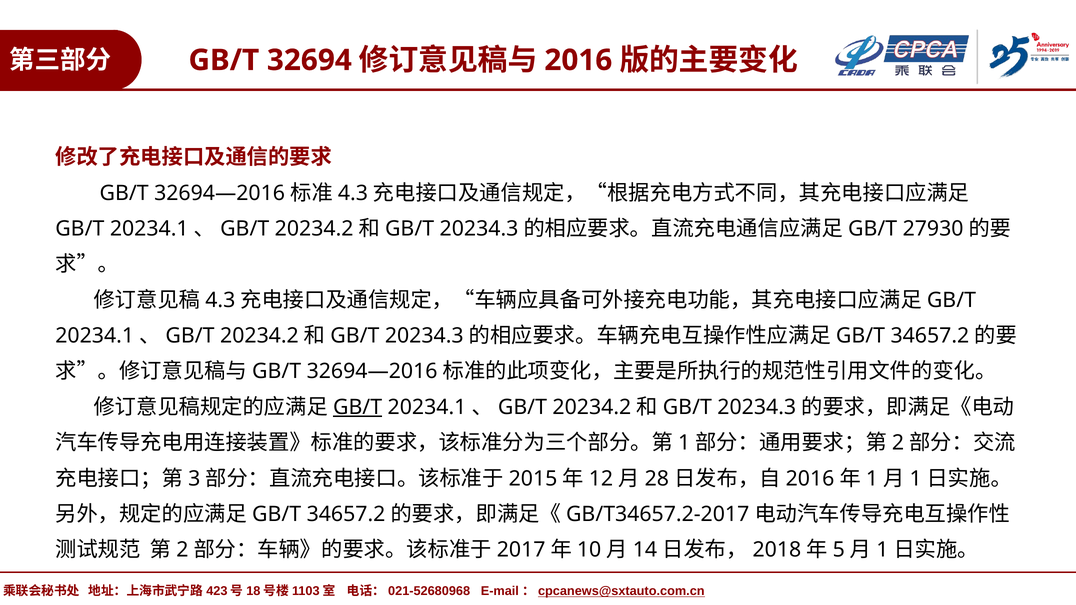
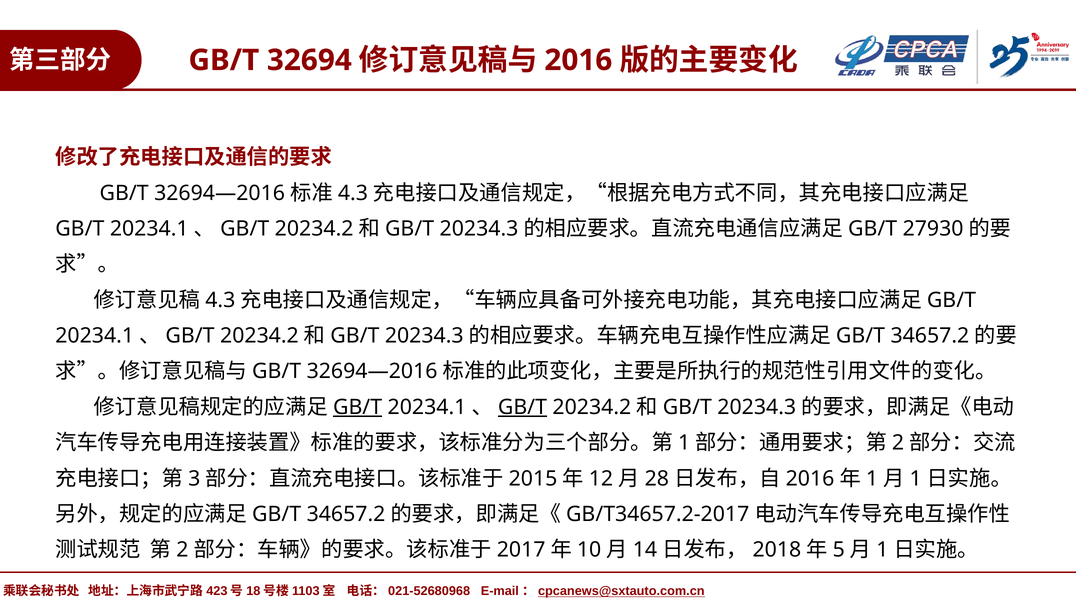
GB/T underline: none -> present (522, 407)
